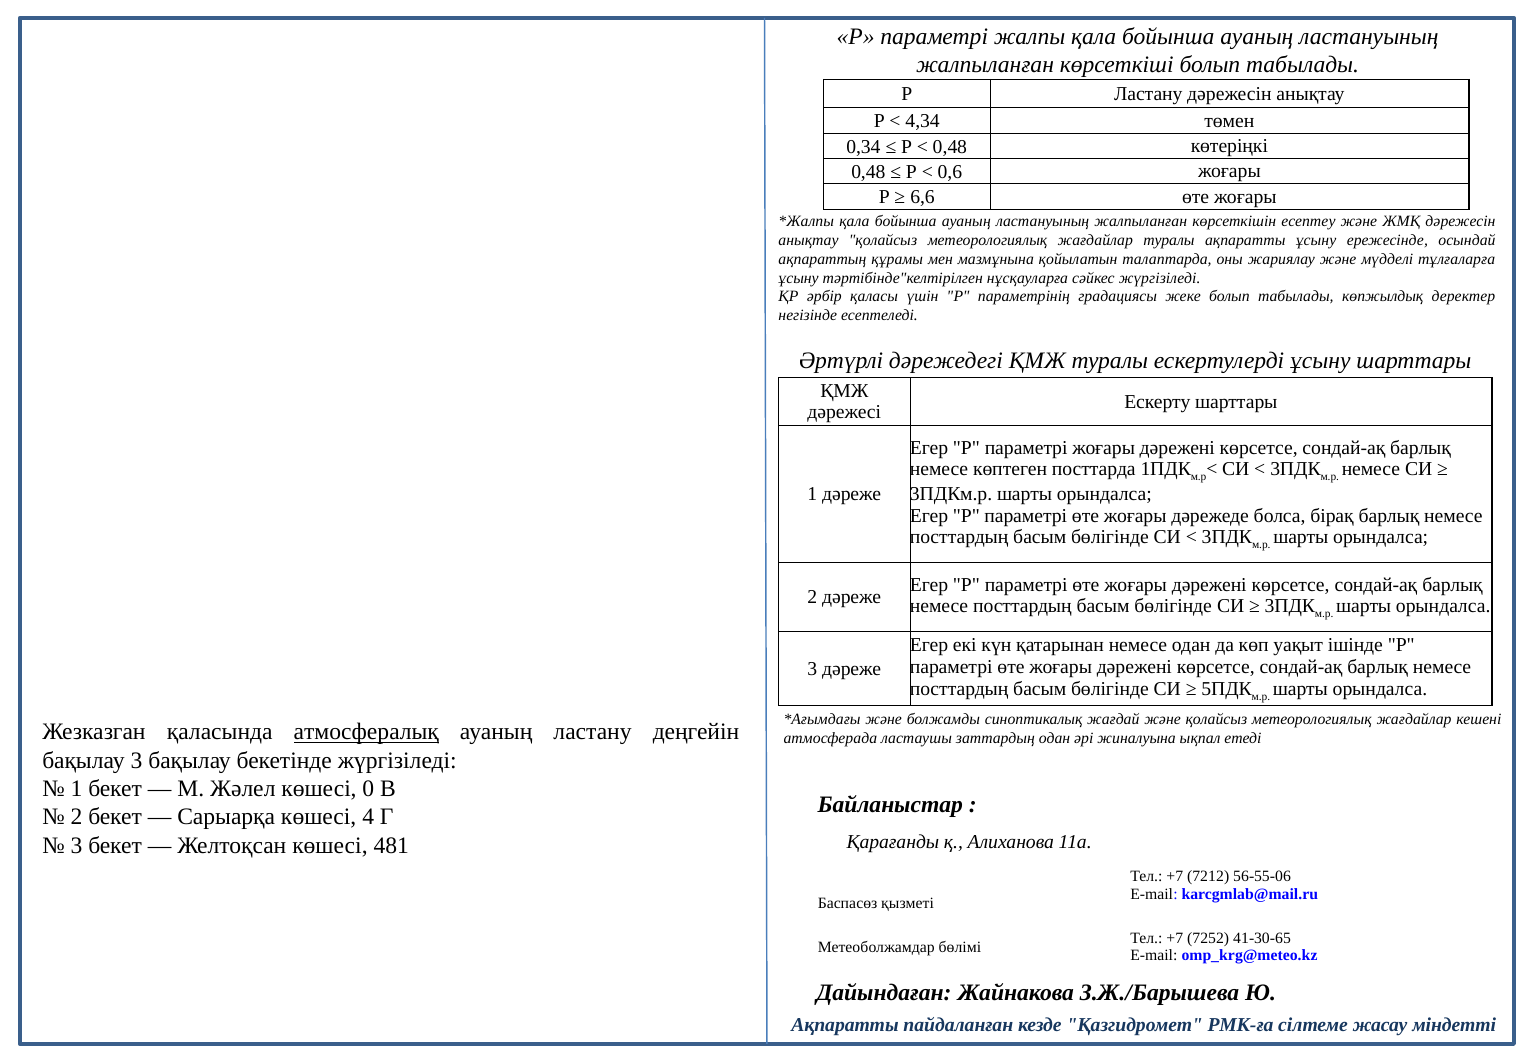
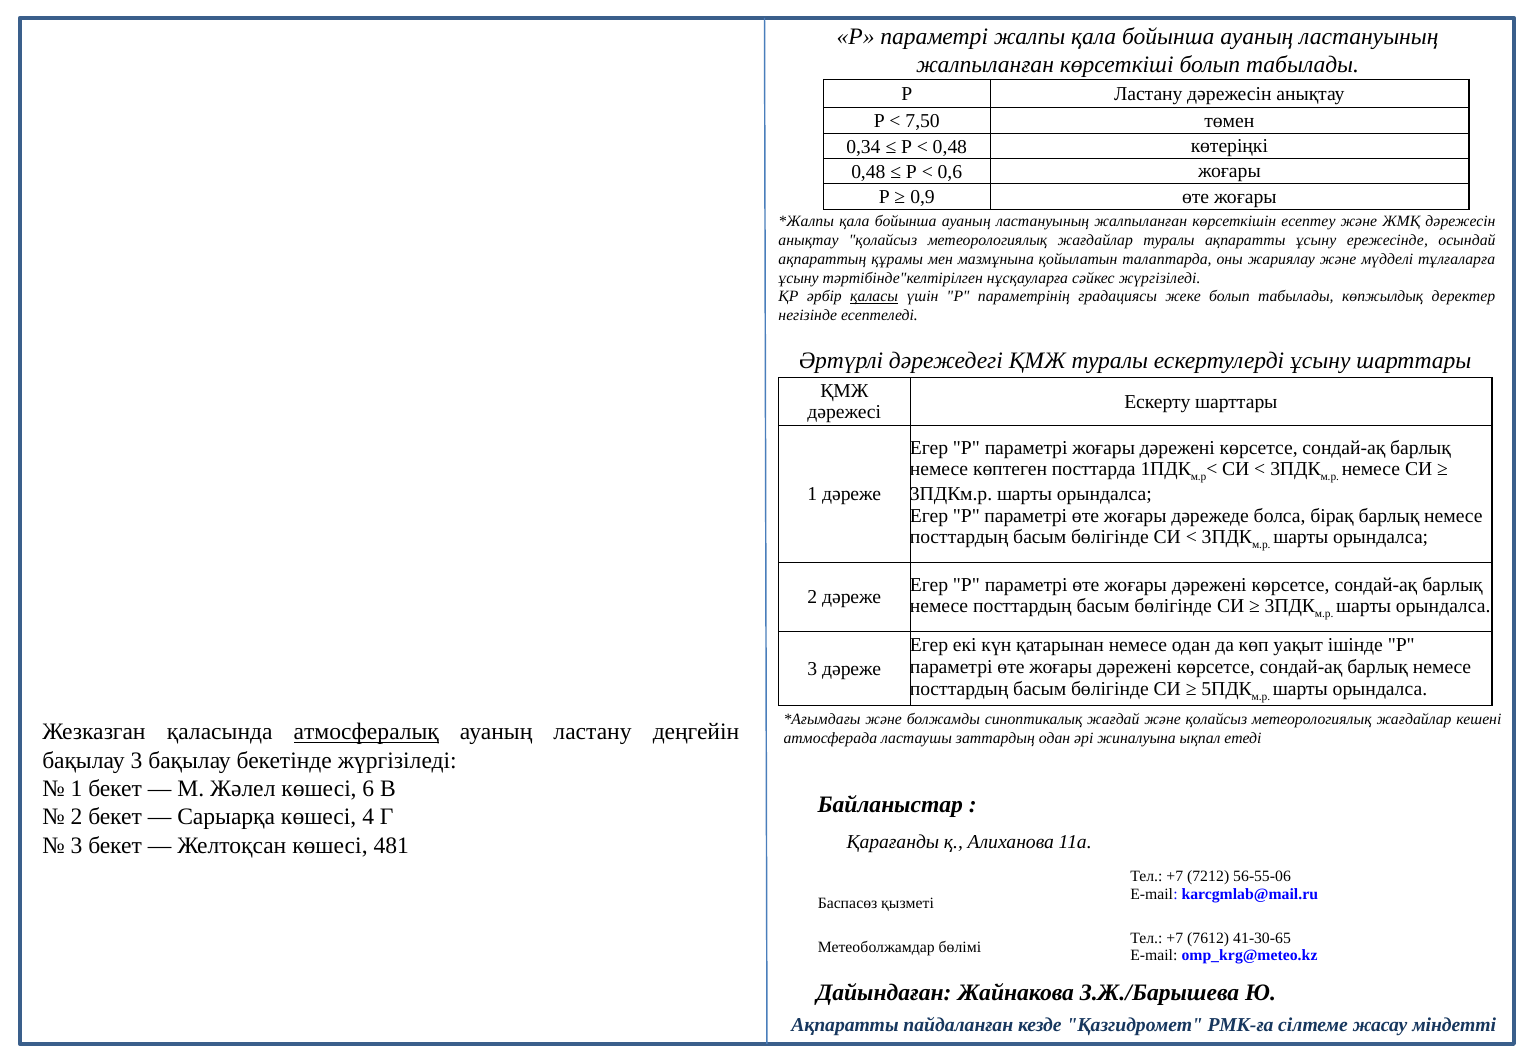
4,34: 4,34 -> 7,50 (923, 121)
6,6: 6,6 -> 0,9 (923, 197)
қаласы underline: none -> present (874, 297)
0: 0 -> 6 (368, 789)
7252: 7252 -> 7612 (1208, 938)
